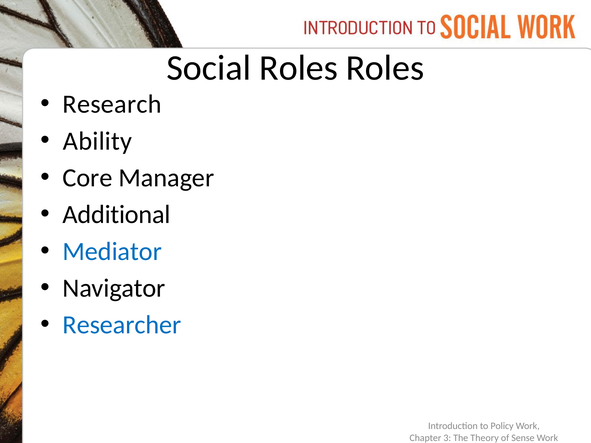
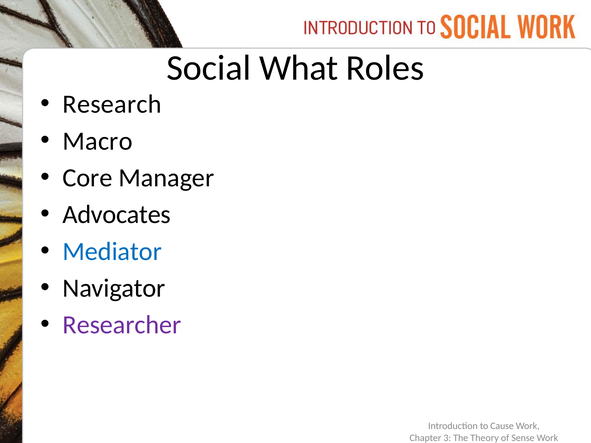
Social Roles: Roles -> What (299, 68)
Ability: Ability -> Macro (98, 141)
Additional: Additional -> Advocates (117, 215)
Researcher colour: blue -> purple (122, 325)
Policy: Policy -> Cause (502, 426)
